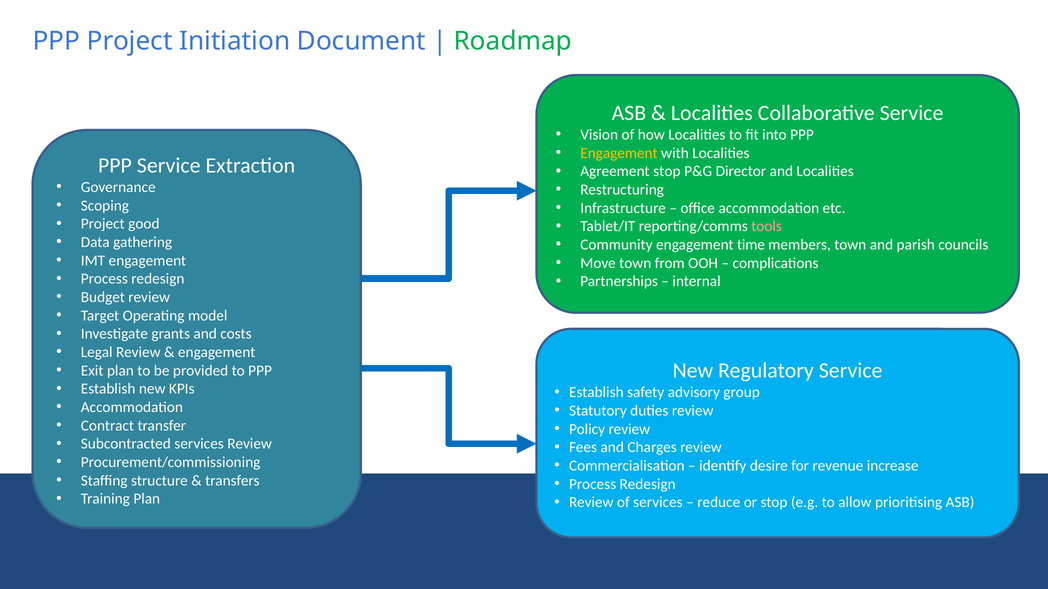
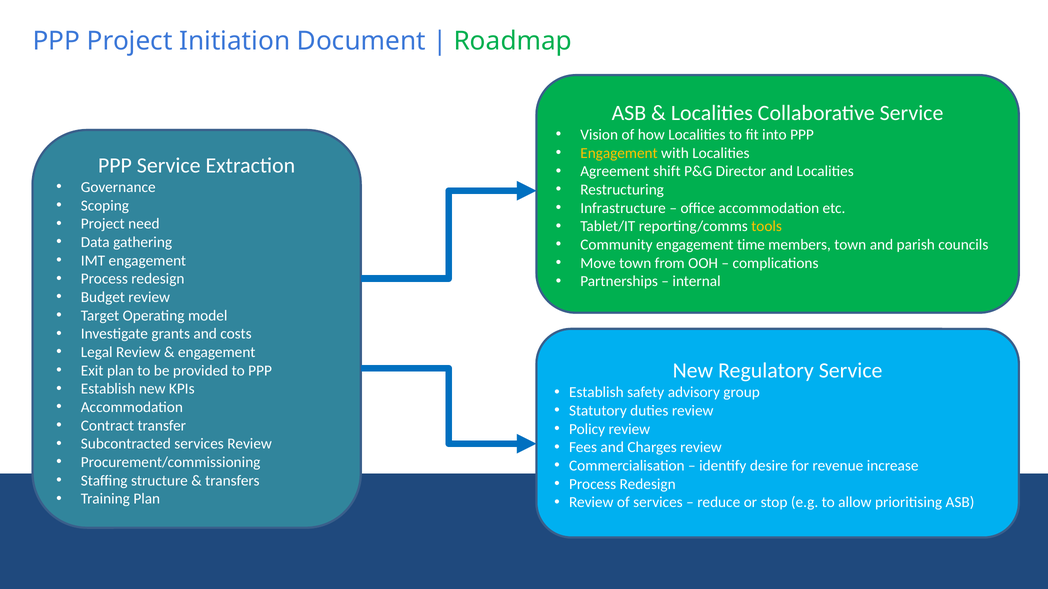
Agreement stop: stop -> shift (667, 172)
good: good -> need (144, 224)
tools colour: pink -> yellow (767, 227)
